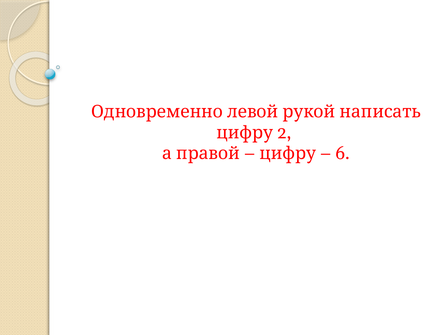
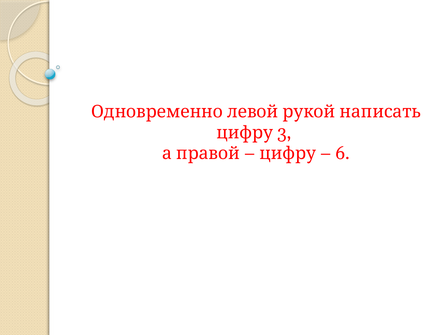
2: 2 -> 3 (284, 133)
